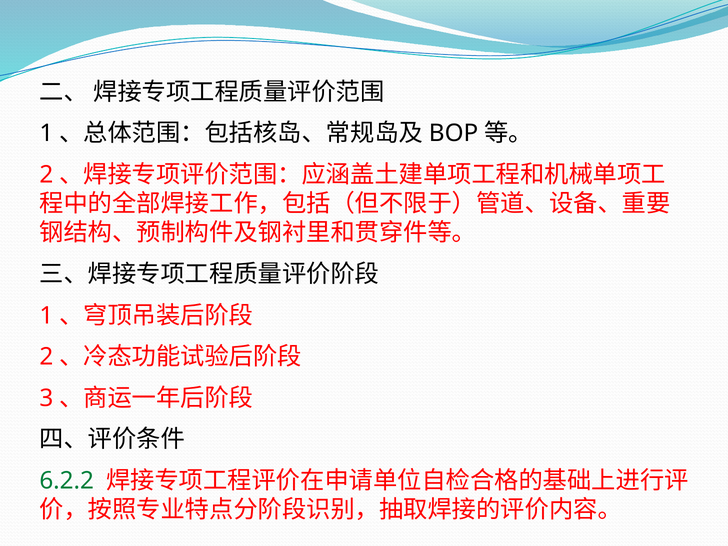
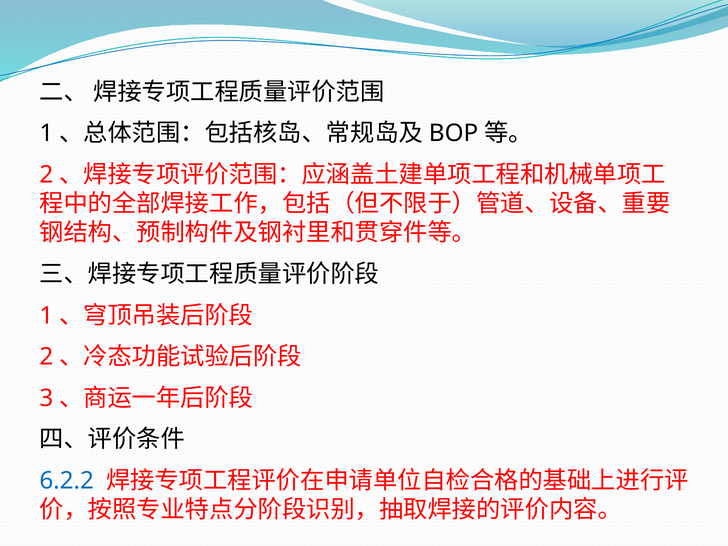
6.2.2 colour: green -> blue (67, 481)
